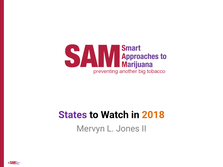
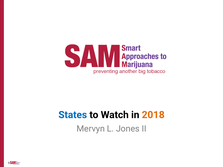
States colour: purple -> blue (73, 115)
